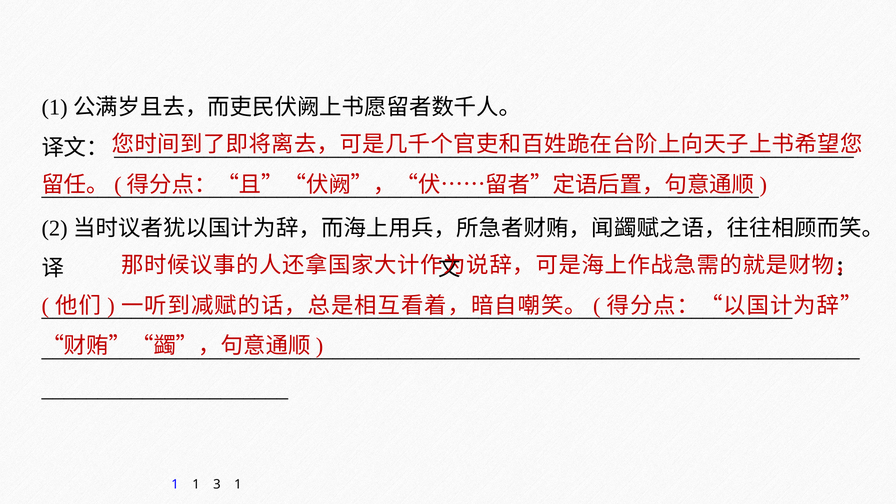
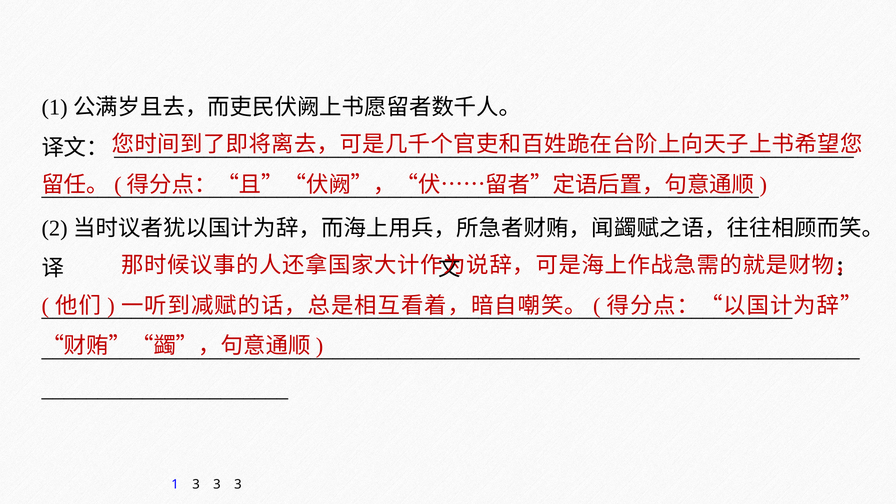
1 1: 1 -> 3 (196, 484)
1: 1 -> 3 (238, 484)
